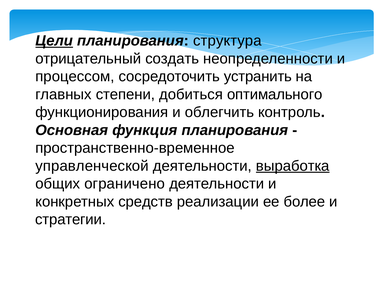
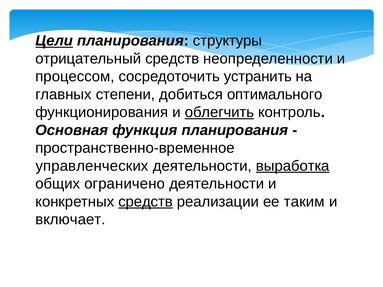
структура: структура -> структуры (228, 41)
отрицательный создать: создать -> средств (172, 59)
облегчить underline: none -> present (219, 112)
управленческой: управленческой -> управленческих (92, 166)
средств underline: none -> present (146, 202)
более: более -> таким (304, 202)
стратегии: стратегии -> включает (70, 220)
